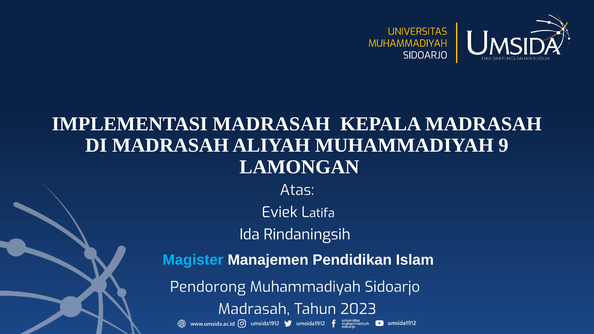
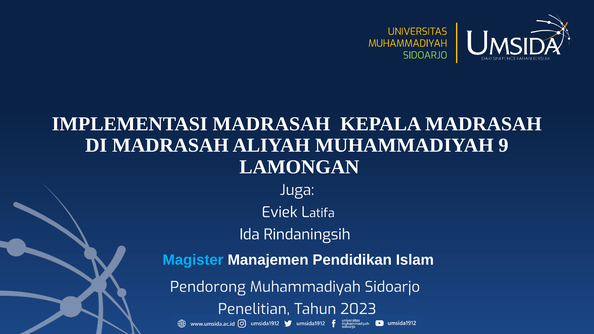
SIDOARJO colour: white -> light green (425, 55)
Atas: Atas -> Juga (297, 190)
Madrasah: Madrasah -> Penelitian (254, 309)
